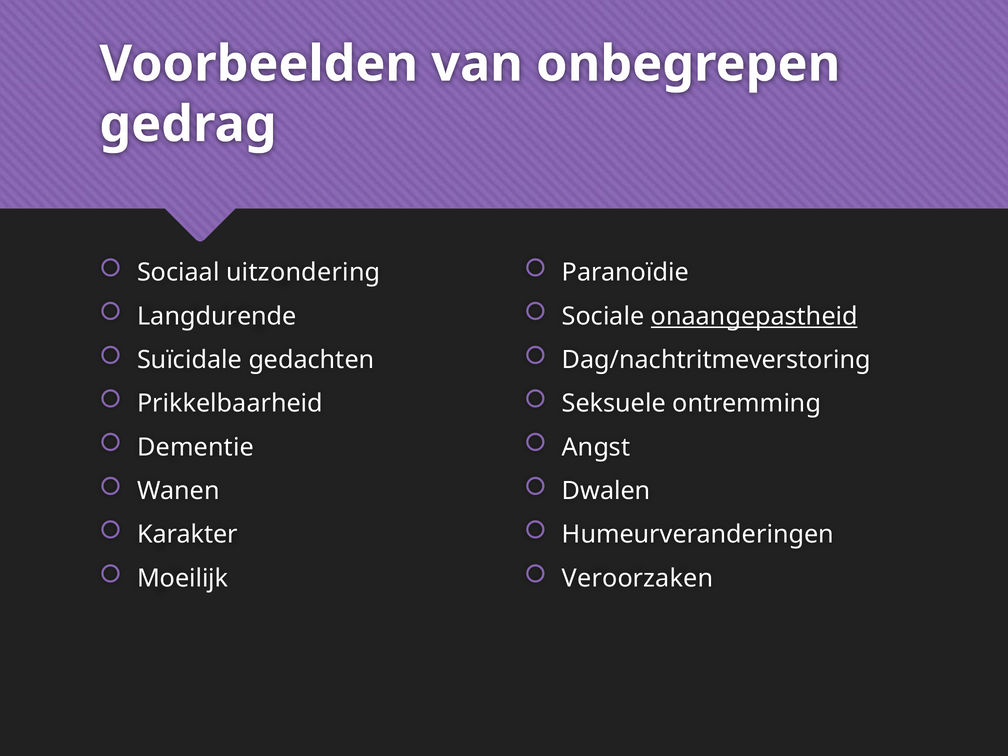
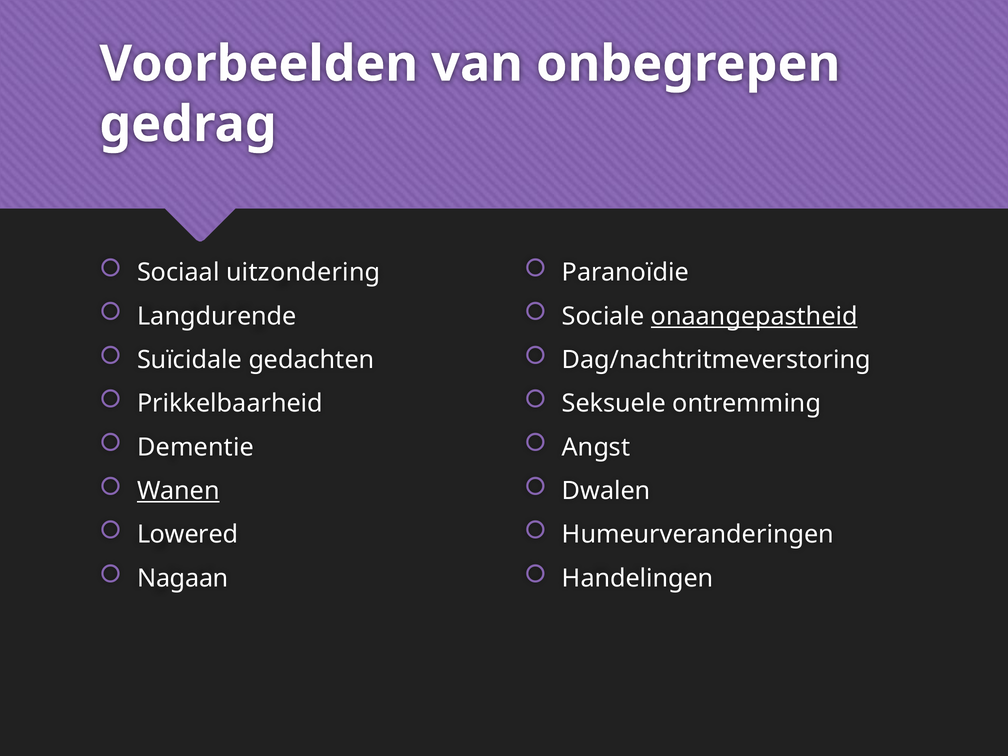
Wanen underline: none -> present (178, 491)
Karakter: Karakter -> Lowered (188, 535)
Moeilijk: Moeilijk -> Nagaan (183, 578)
Veroorzaken: Veroorzaken -> Handelingen (638, 578)
